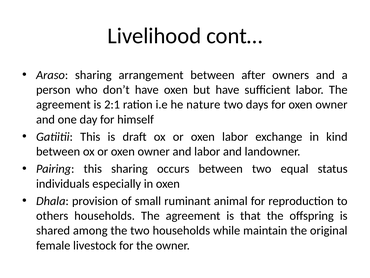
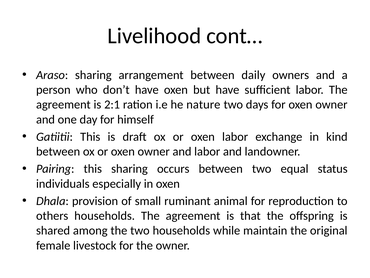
after: after -> daily (253, 75)
